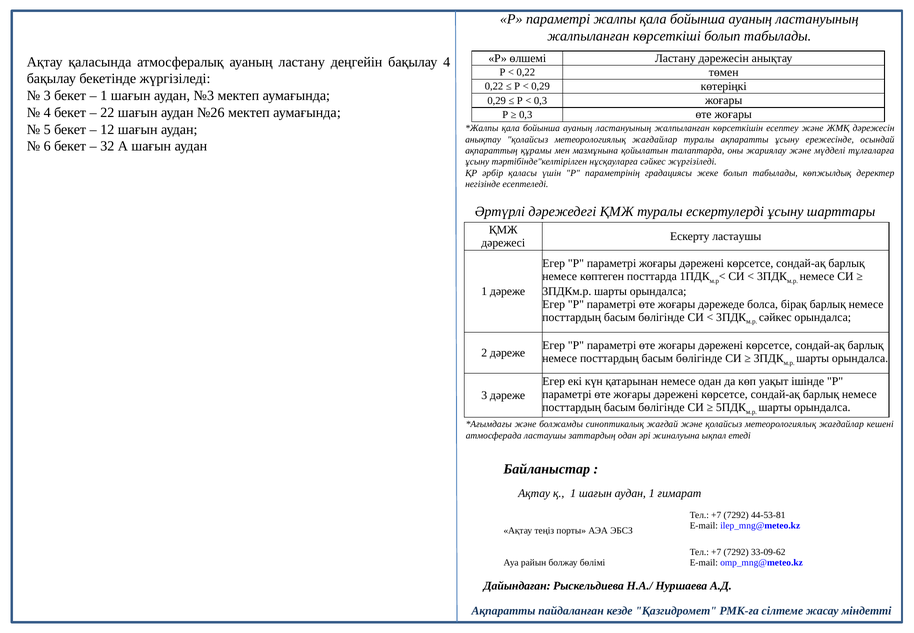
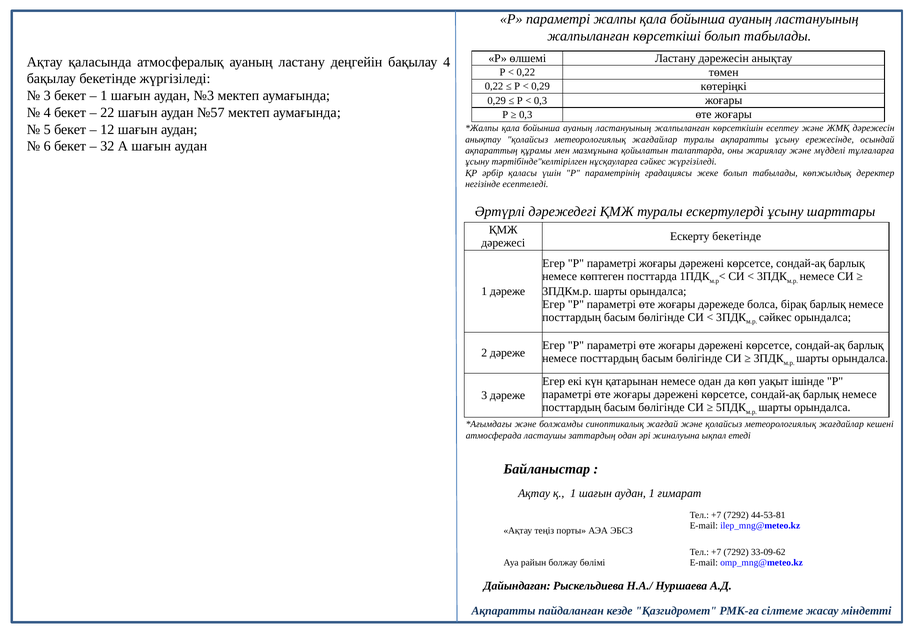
№26: №26 -> №57 (211, 112)
Ескерту ластаушы: ластаушы -> бекетінде (737, 236)
